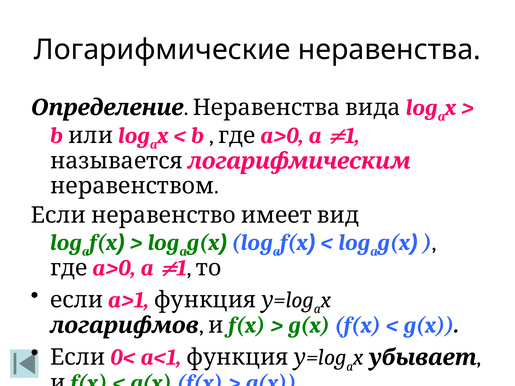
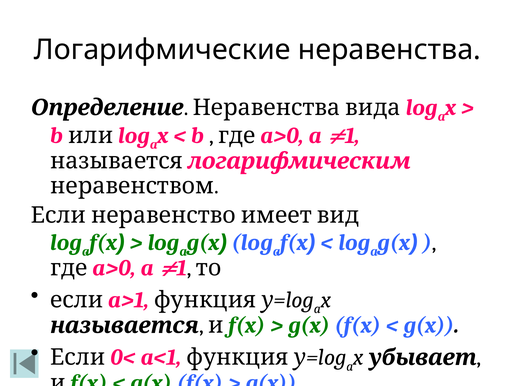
логарифмов: логарифмов -> называется (125, 326)
